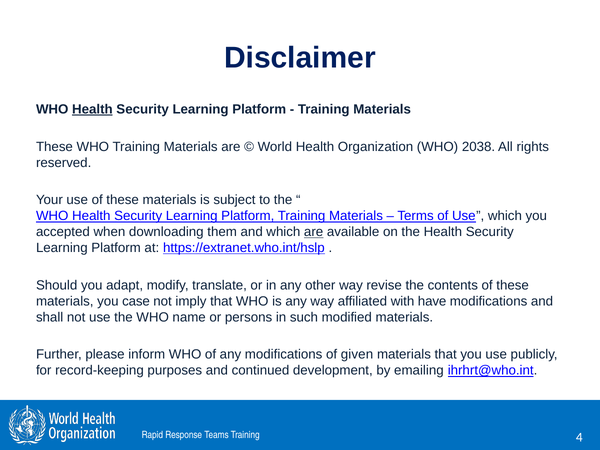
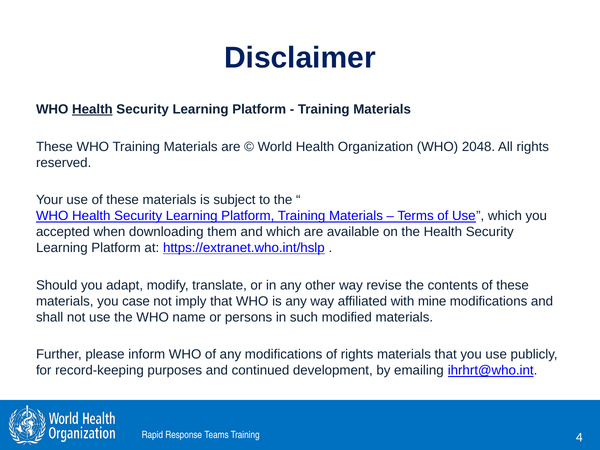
2038: 2038 -> 2048 (479, 147)
are underline: present -> none (314, 232)
have: have -> mine (432, 301)
of given: given -> rights (357, 355)
